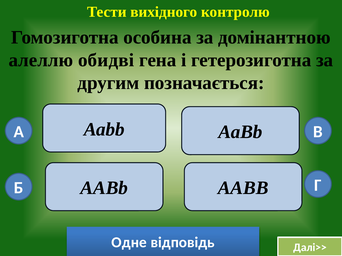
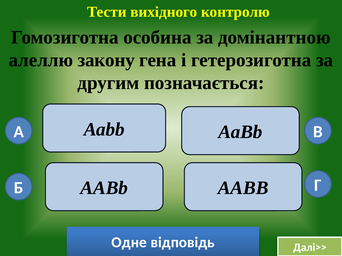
обидві: обидві -> закону (106, 60)
